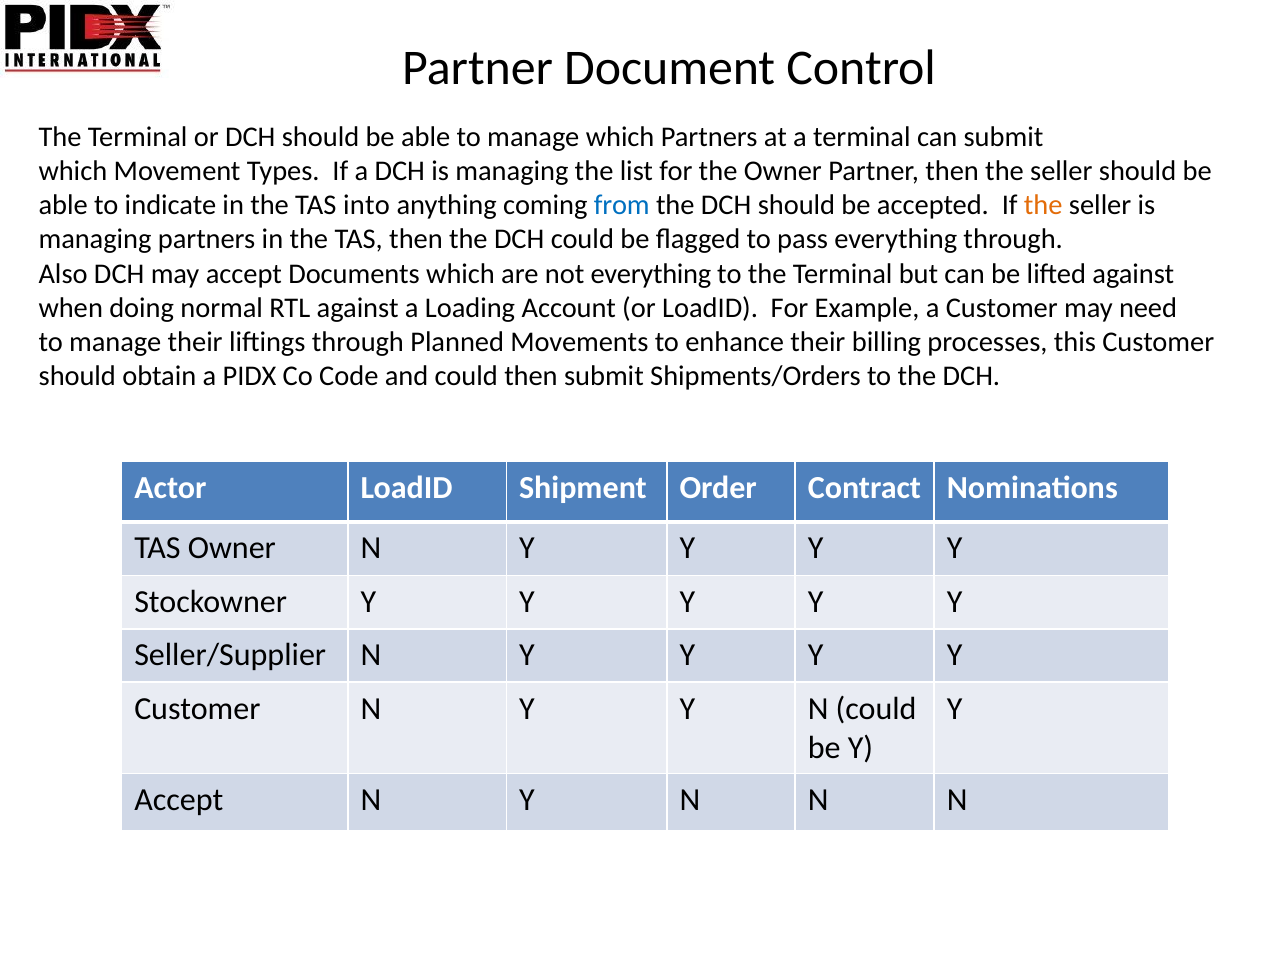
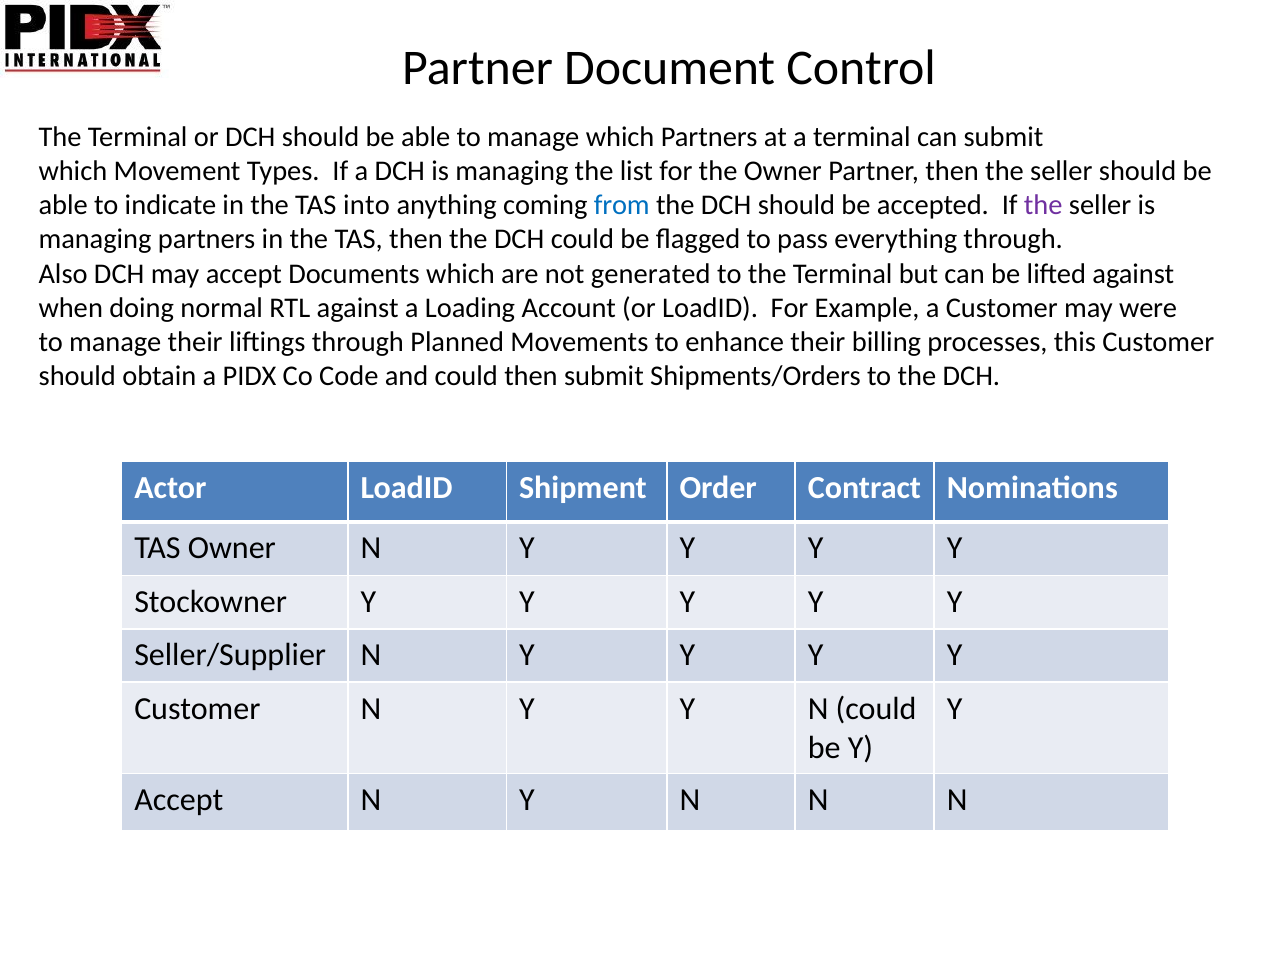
the colour: orange -> purple (1043, 205)
not everything: everything -> generated (651, 274)
need: need -> were (1148, 308)
